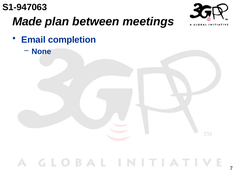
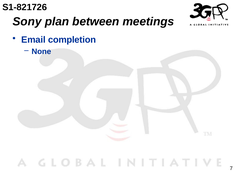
S1-947063: S1-947063 -> S1-821726 (25, 7)
Made: Made -> Sony (27, 22)
